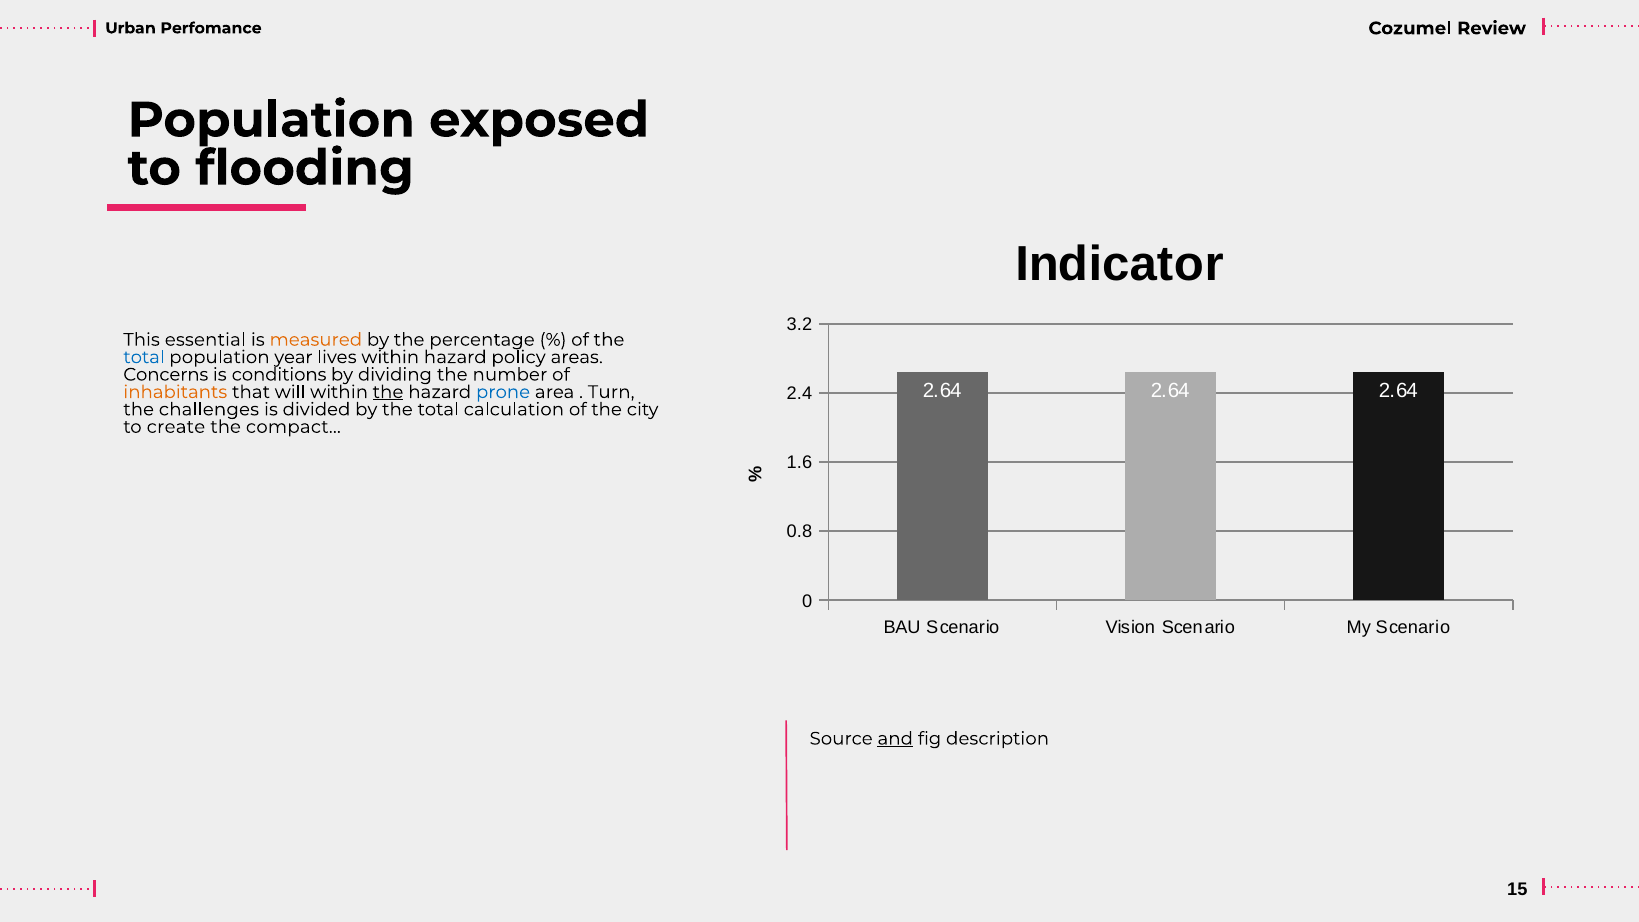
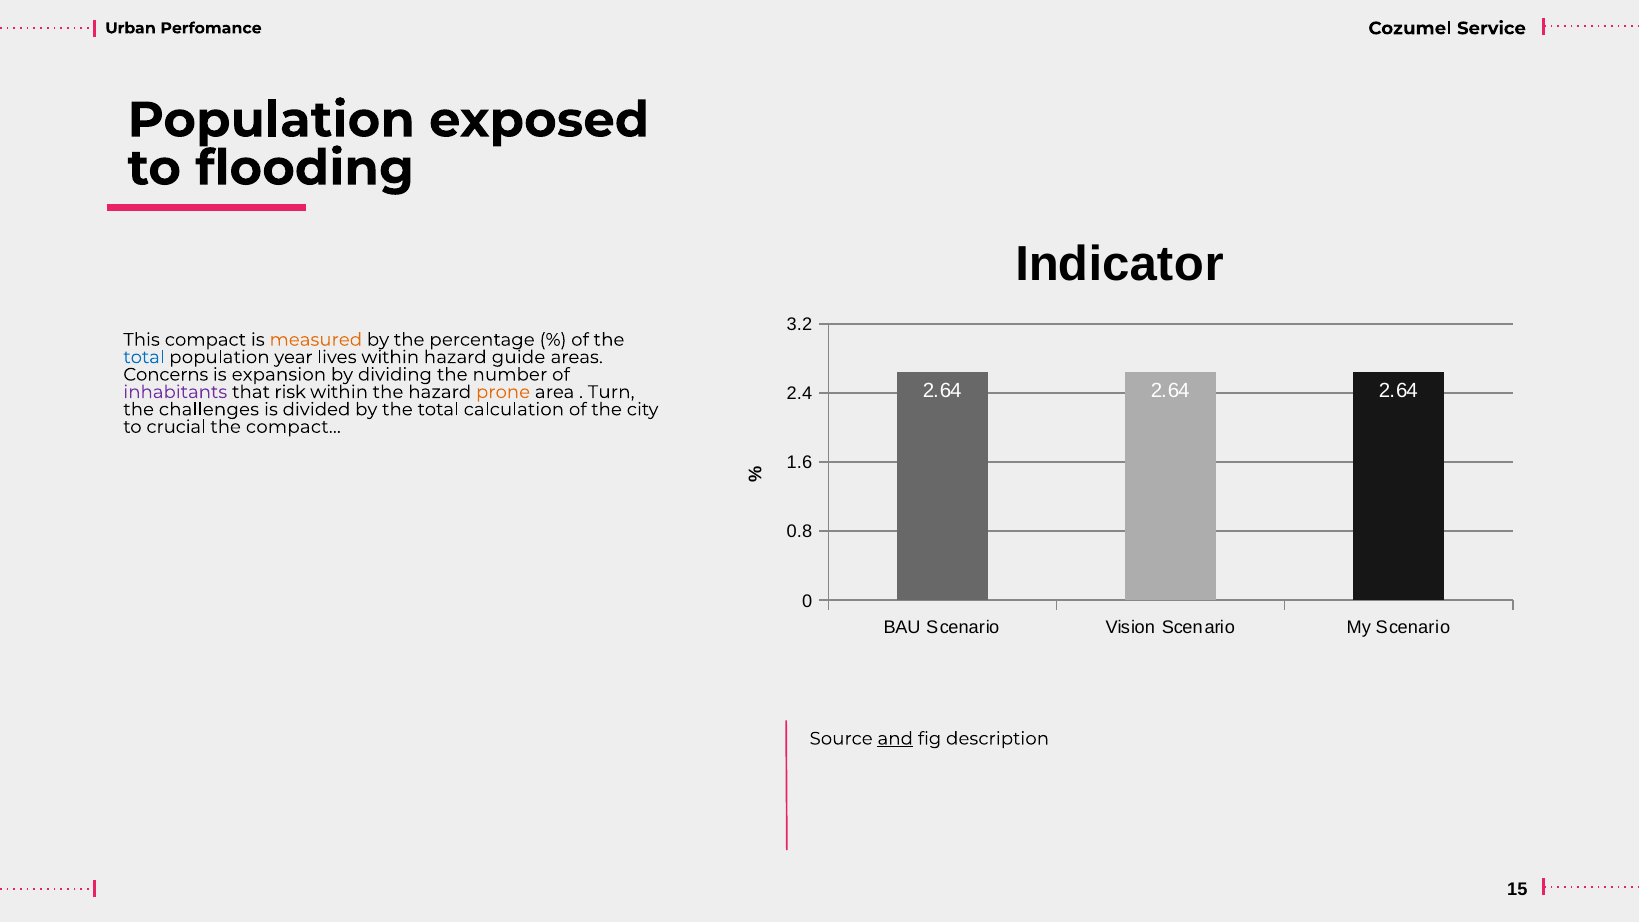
Review: Review -> Service (1492, 28)
This essential: essential -> compact (205, 340)
policy: policy -> guide (519, 357)
conditions: conditions -> expansion (279, 375)
inhabitants colour: orange -> purple (175, 392)
will: will -> risk (290, 392)
the underline: present -> none (388, 392)
prone colour: blue -> orange (503, 392)
create: create -> crucial (176, 427)
